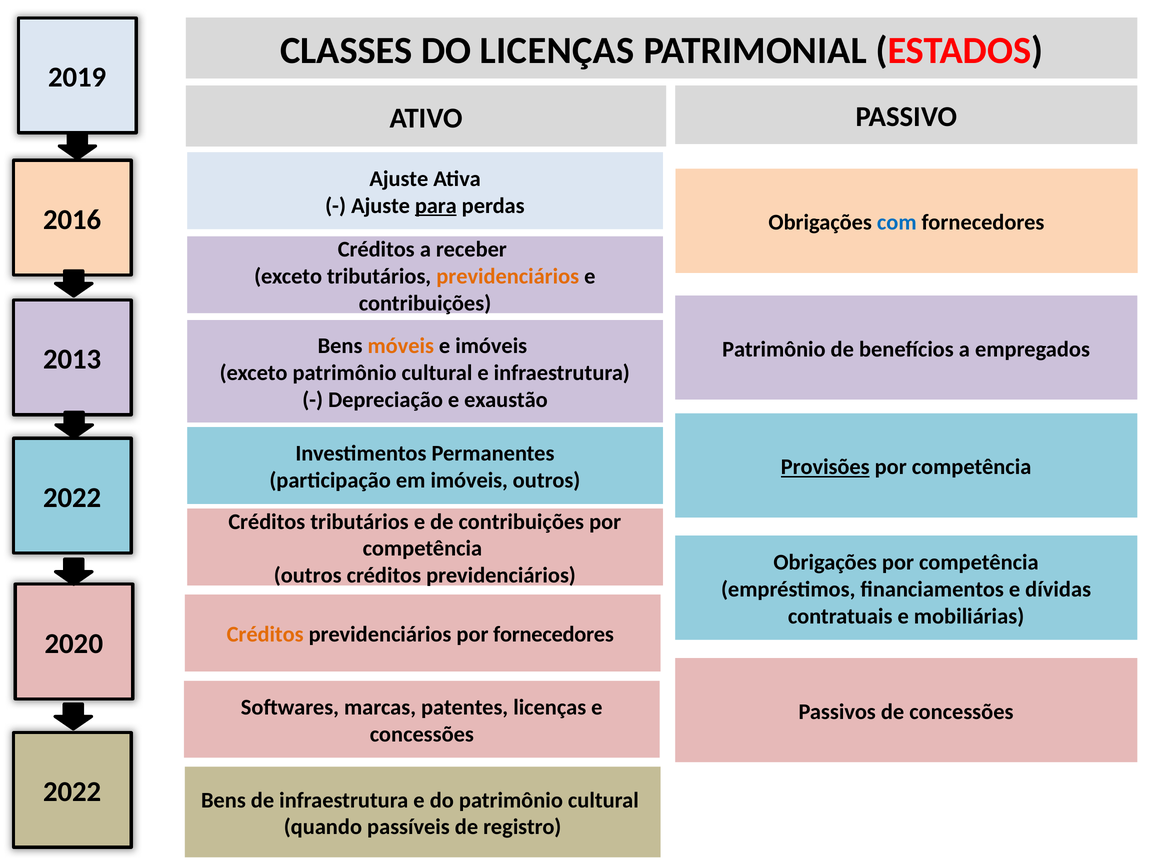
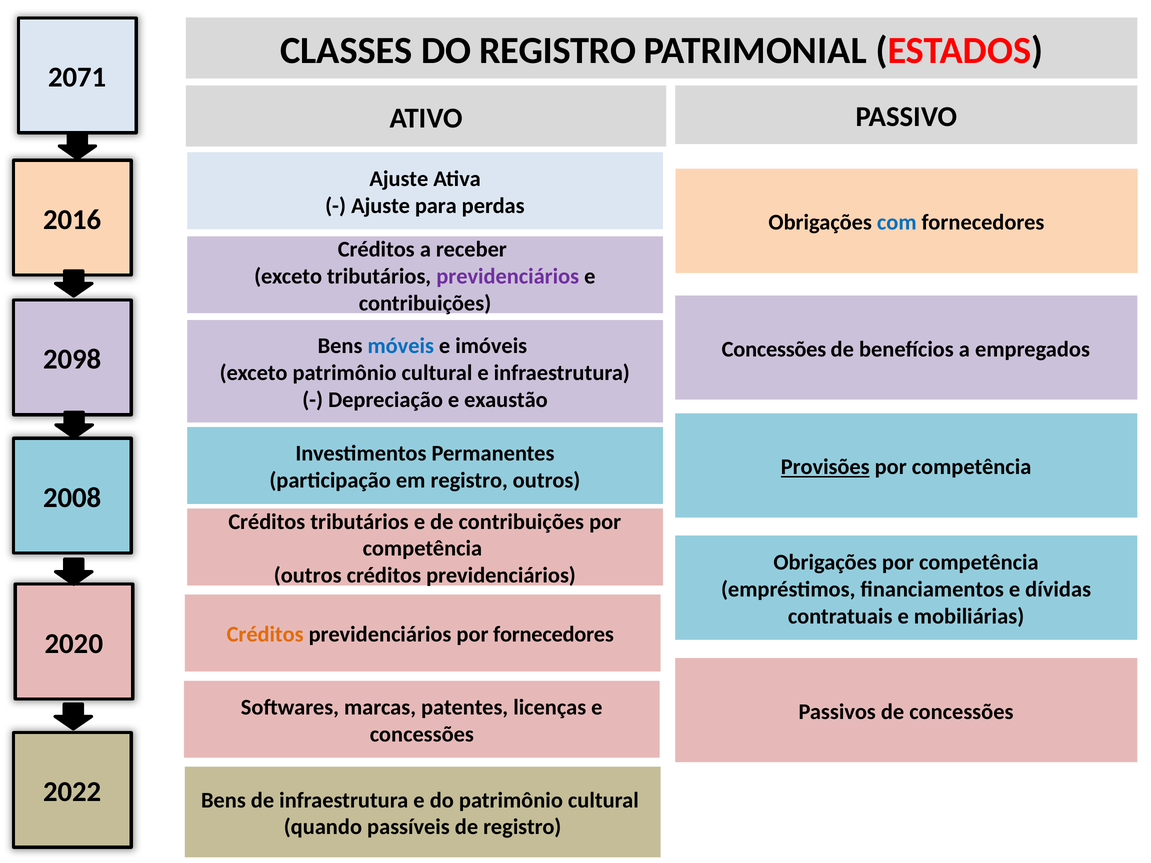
DO LICENÇAS: LICENÇAS -> REGISTRO (558, 51)
2019: 2019 -> 2071 (77, 77)
para underline: present -> none (436, 206)
previdenciários colour: orange -> purple (508, 276)
móveis colour: orange -> blue (401, 346)
Patrimônio: Patrimônio -> Concessões (774, 349)
2013: 2013 -> 2098 (72, 360)
em imóveis: imóveis -> registro (469, 481)
2022: 2022 -> 2008 (72, 498)
